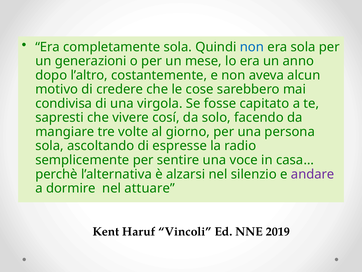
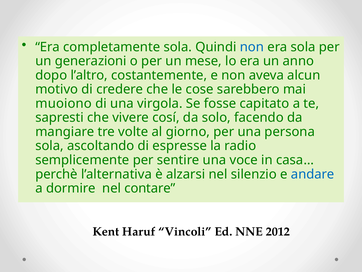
condivisa: condivisa -> muoiono (64, 103)
andare colour: purple -> blue (313, 174)
attuare: attuare -> contare (150, 188)
2019: 2019 -> 2012 (278, 231)
